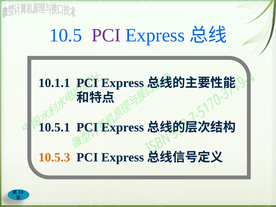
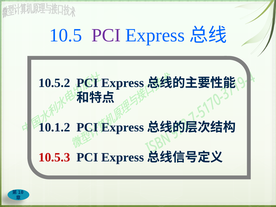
10.1.1: 10.1.1 -> 10.5.2 (54, 83)
10.5.1: 10.5.1 -> 10.1.2 (54, 127)
10.5.3 colour: orange -> red (54, 157)
